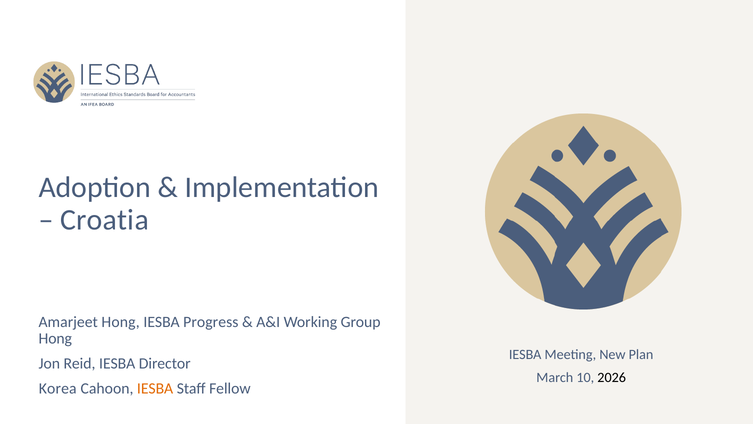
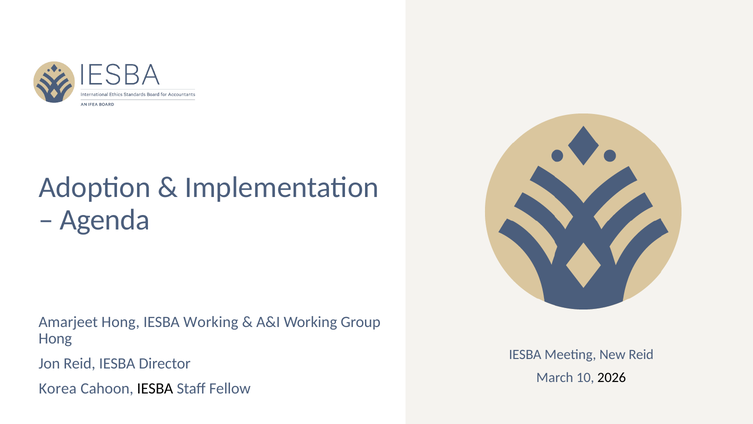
Croatia: Croatia -> Agenda (105, 219)
IESBA Progress: Progress -> Working (211, 321)
New Plan: Plan -> Reid (641, 354)
IESBA colour: orange -> black (155, 388)
